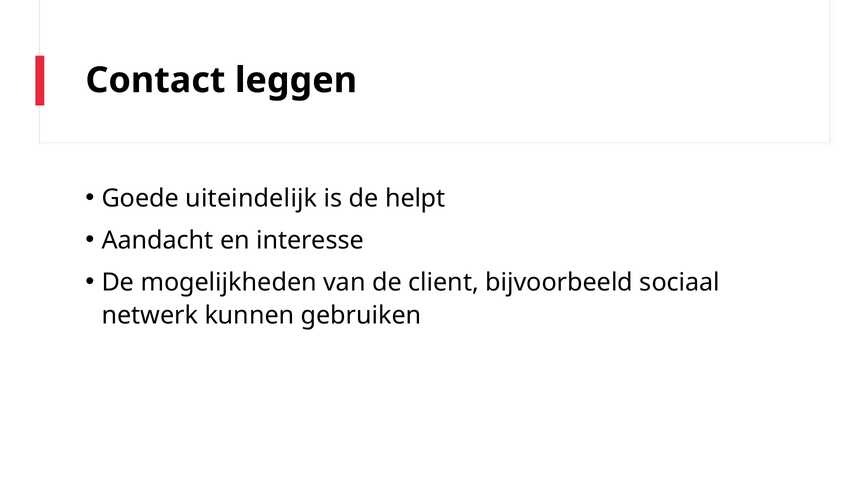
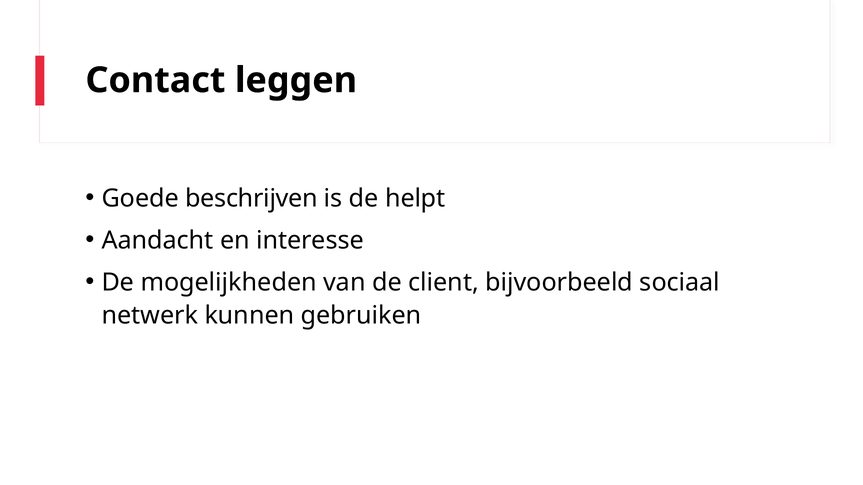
uiteindelijk: uiteindelijk -> beschrijven (252, 198)
